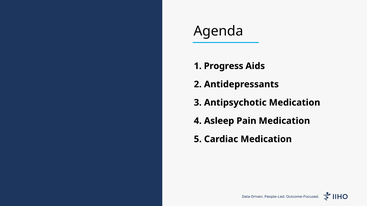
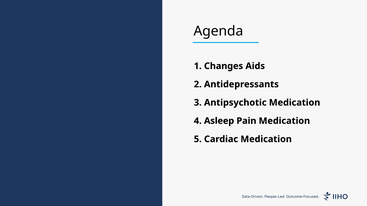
Progress: Progress -> Changes (224, 66)
